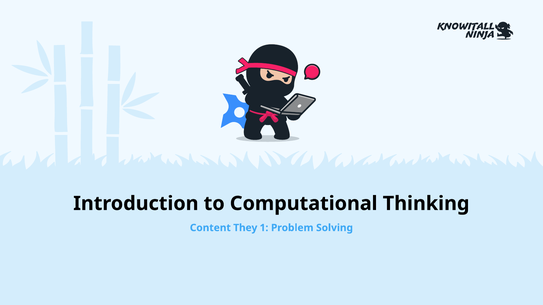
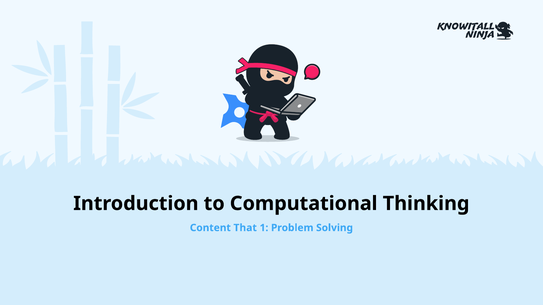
They: They -> That (245, 228)
